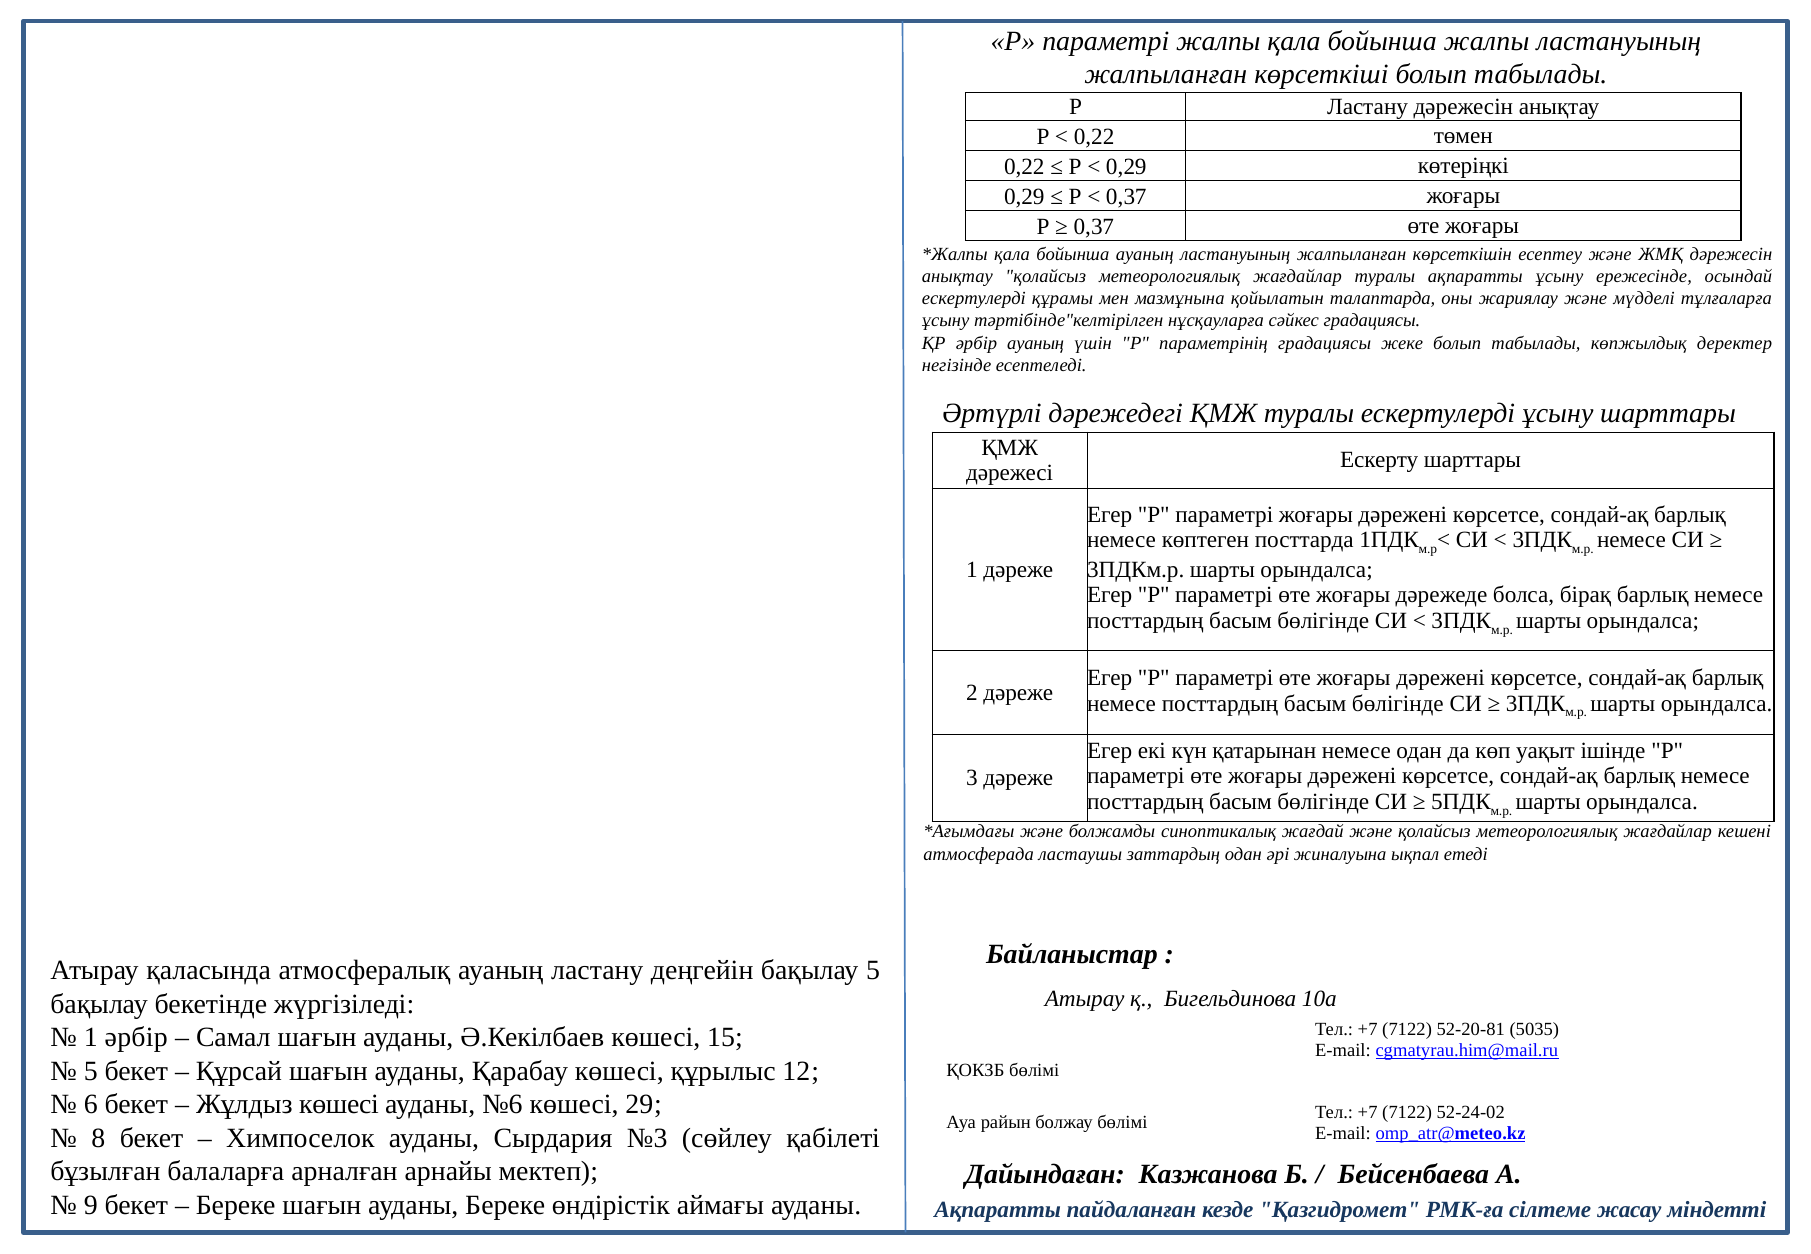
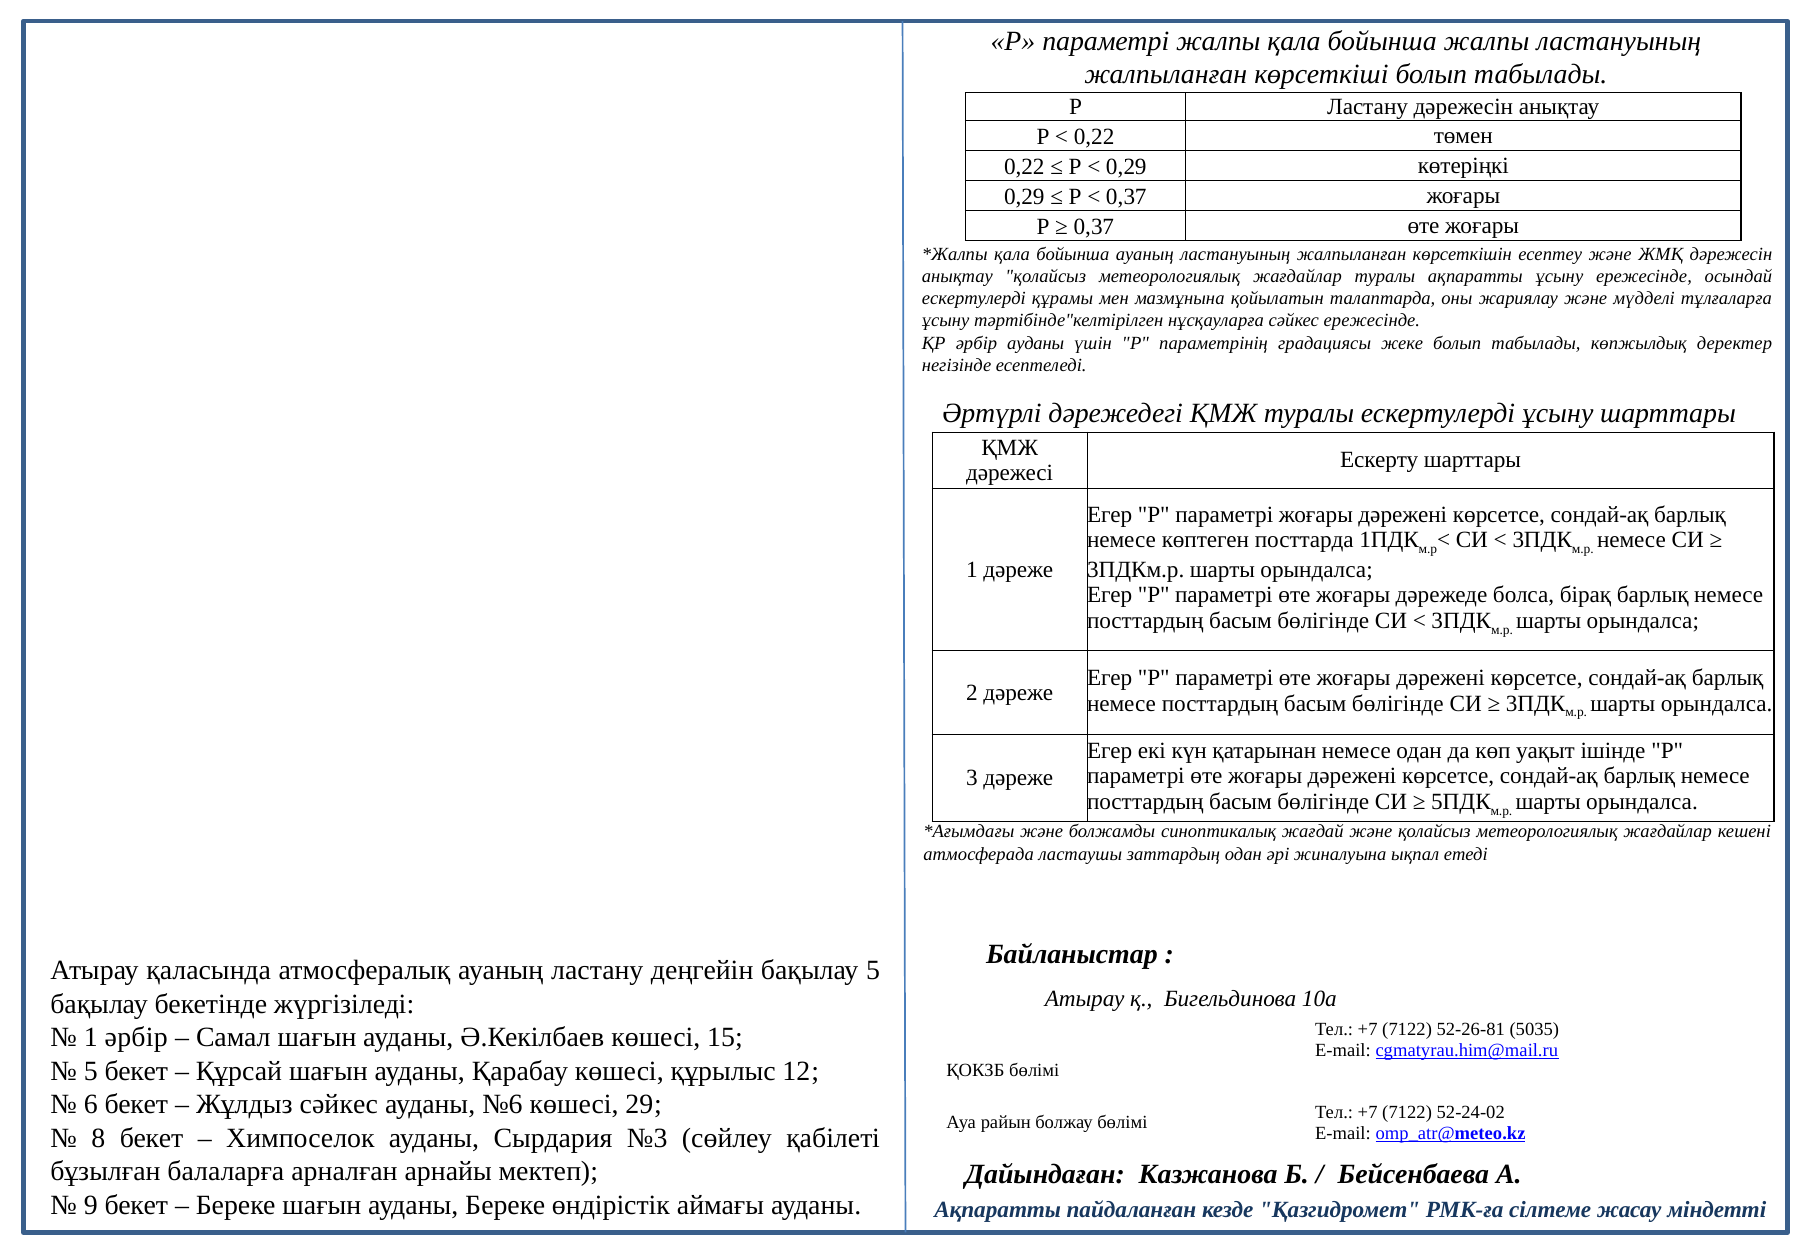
сәйкес градациясы: градациясы -> ережесінде (1372, 321)
әрбір ауаның: ауаның -> ауданы (1036, 343)
52-20-81: 52-20-81 -> 52-26-81 (1471, 1029)
Жұлдыз көшесі: көшесі -> сәйкес (339, 1104)
